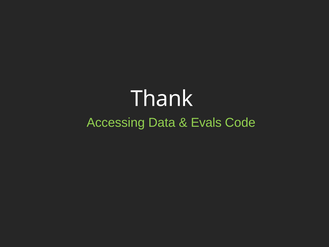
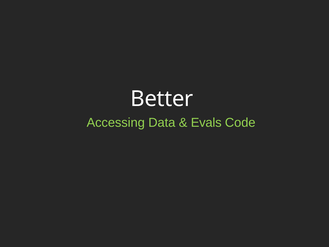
Thank: Thank -> Better (162, 99)
